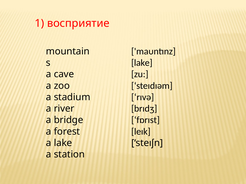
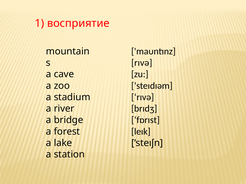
lake: lake -> rıvə (142, 63)
